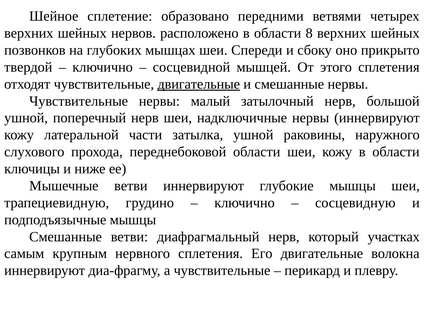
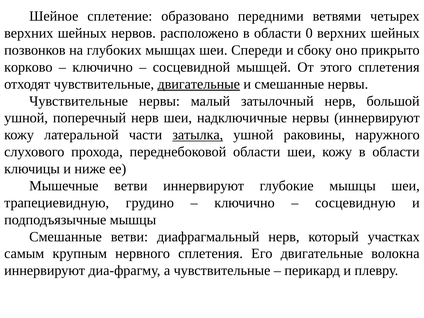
8: 8 -> 0 (309, 33)
твердой: твердой -> корково (28, 67)
затылка underline: none -> present (198, 135)
